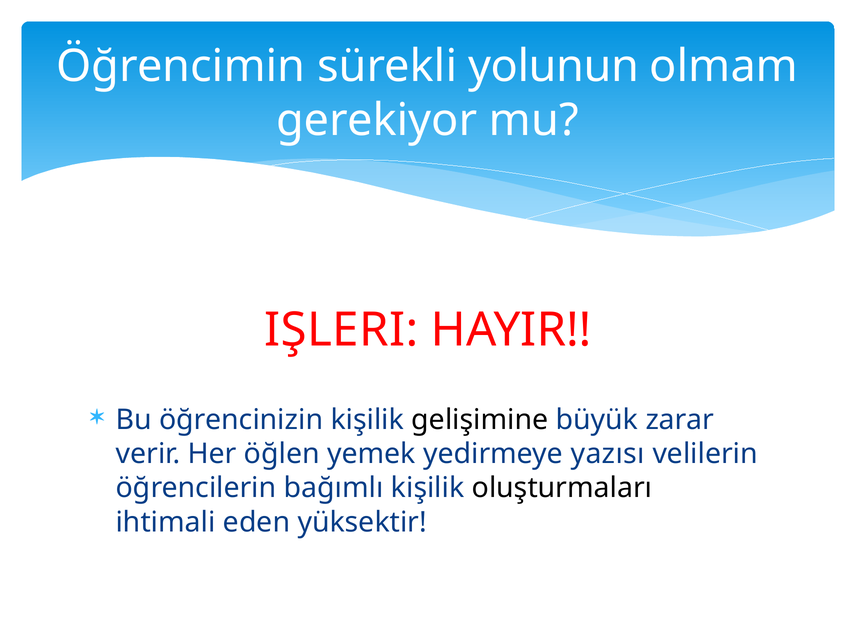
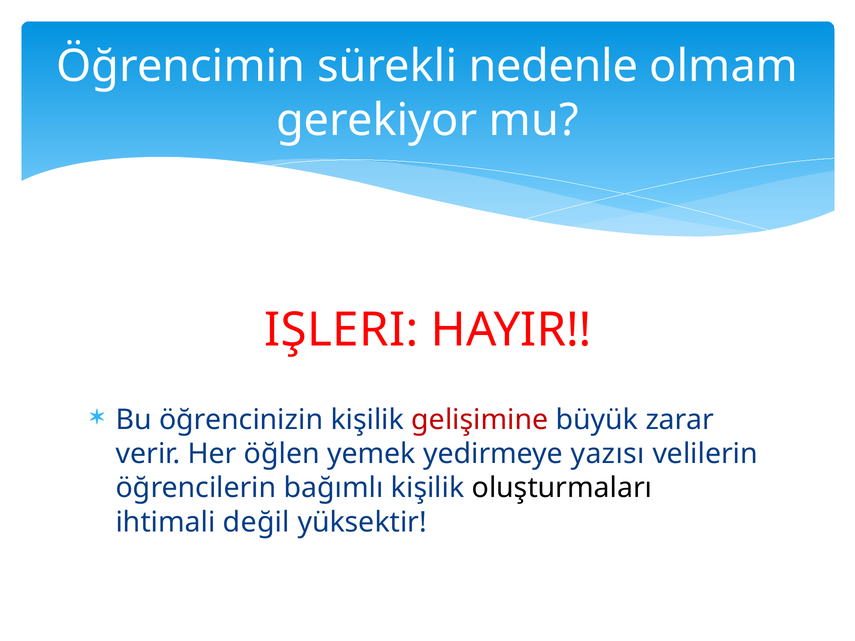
yolunun: yolunun -> nedenle (553, 66)
gelişimine colour: black -> red (480, 420)
eden: eden -> değil (256, 522)
